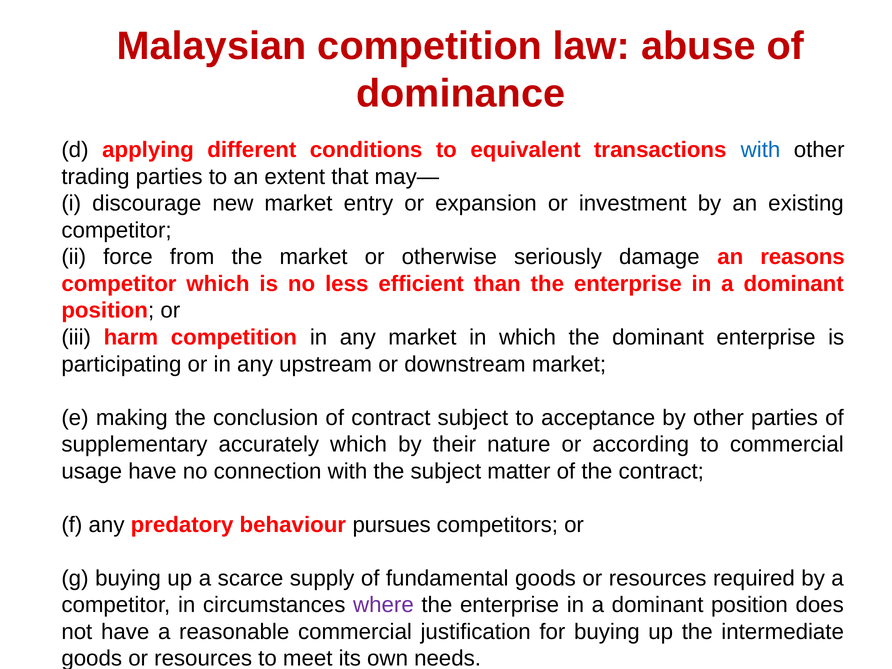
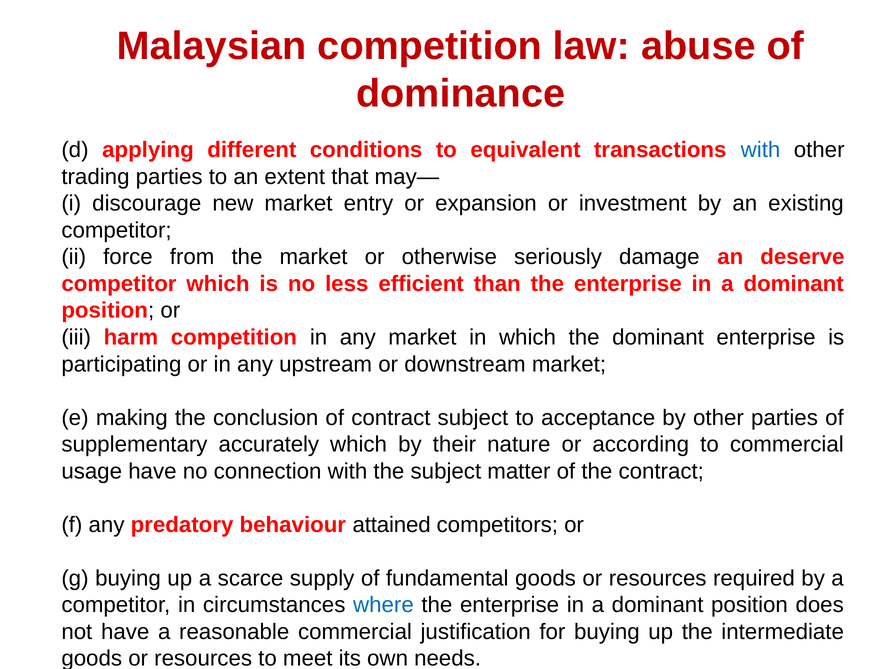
reasons: reasons -> deserve (802, 257)
pursues: pursues -> attained (392, 525)
where colour: purple -> blue (383, 605)
